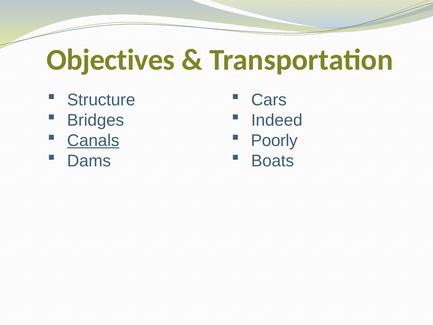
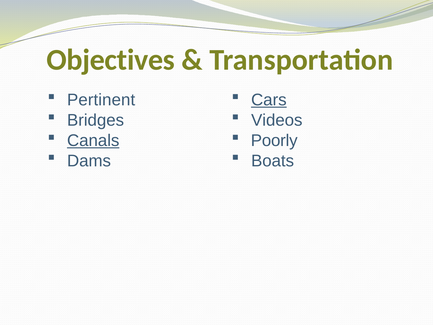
Structure: Structure -> Pertinent (101, 100)
Cars underline: none -> present (269, 100)
Indeed: Indeed -> Videos (277, 120)
